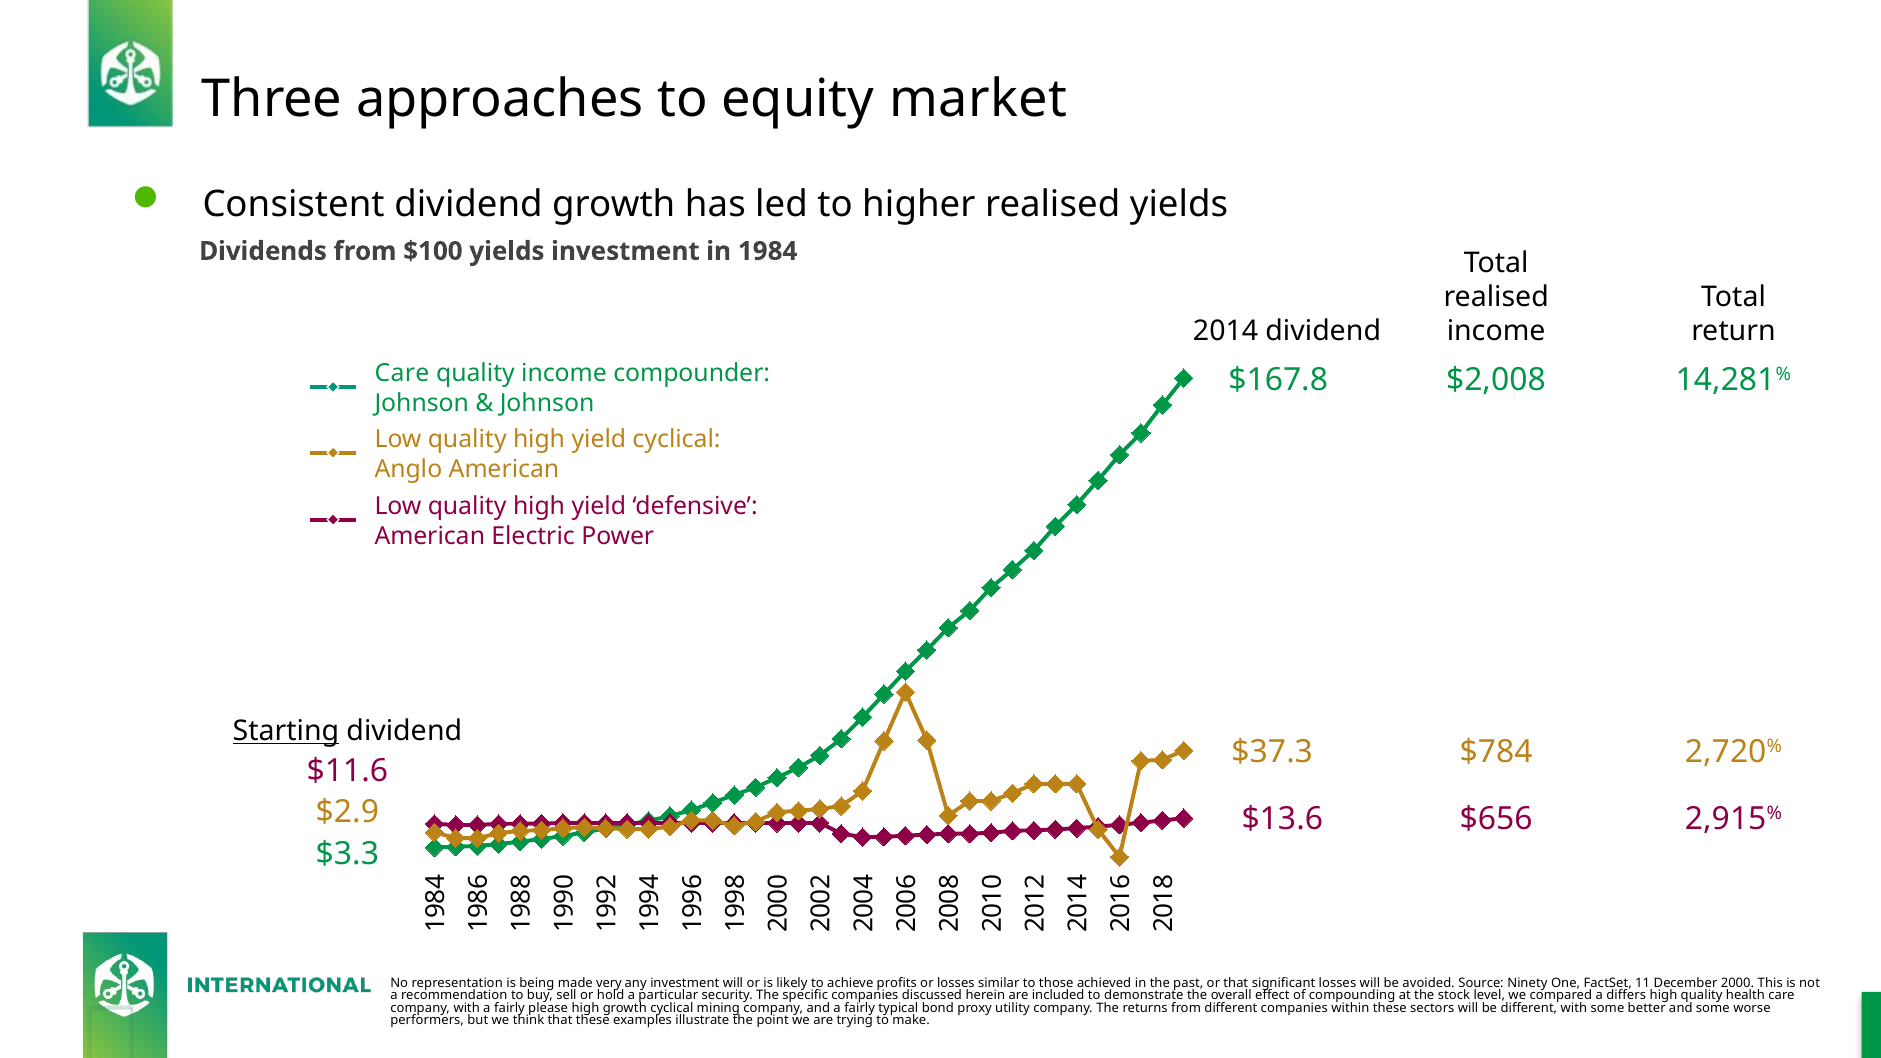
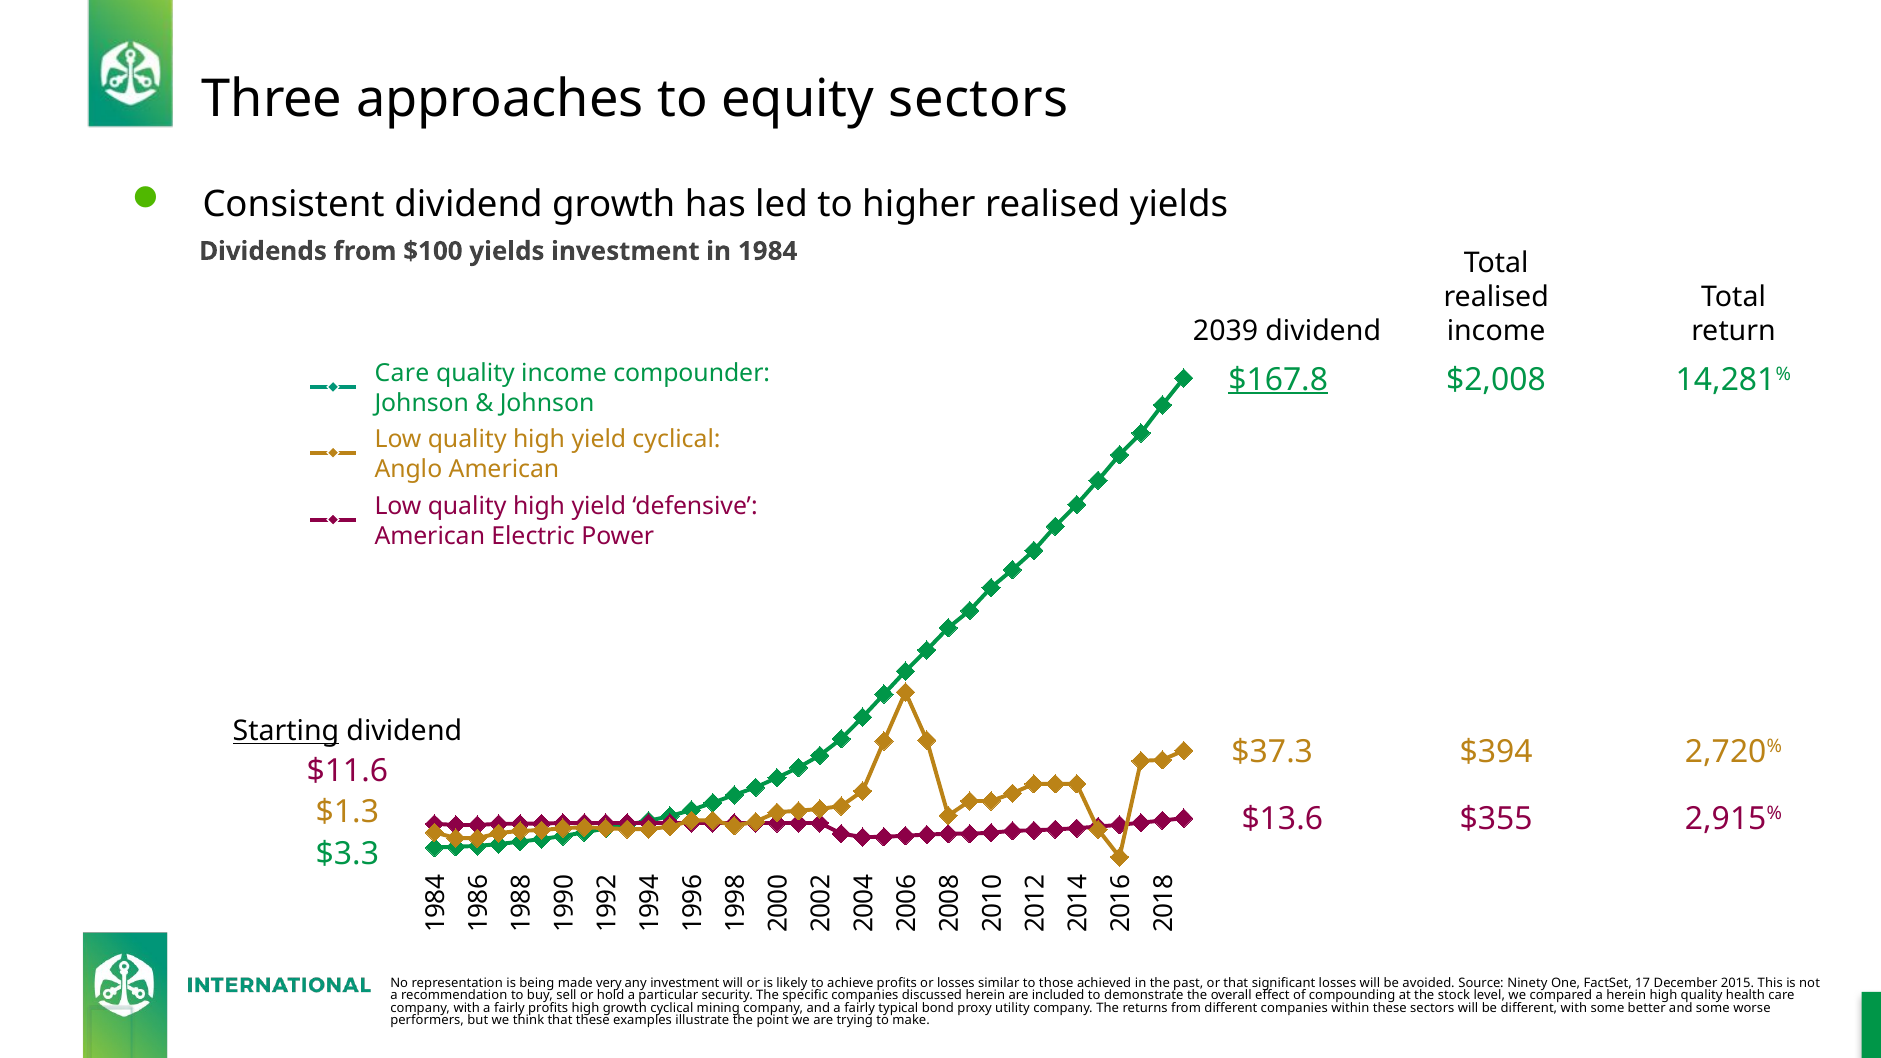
equity market: market -> sectors (978, 99)
2014: 2014 -> 2039 (1226, 331)
$167.8 underline: none -> present (1278, 380)
$784: $784 -> $394 (1496, 752)
$2.9: $2.9 -> $1.3 (347, 813)
$656: $656 -> $355 (1496, 819)
11: 11 -> 17 (1643, 983)
2000: 2000 -> 2015 (1737, 983)
a differs: differs -> herein (1626, 996)
fairly please: please -> profits (548, 1008)
